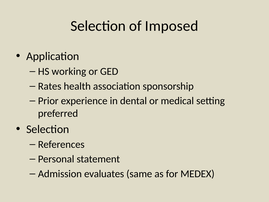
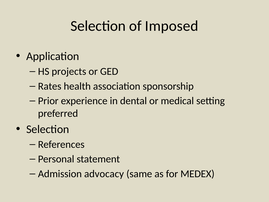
working: working -> projects (69, 71)
evaluates: evaluates -> advocacy (104, 174)
